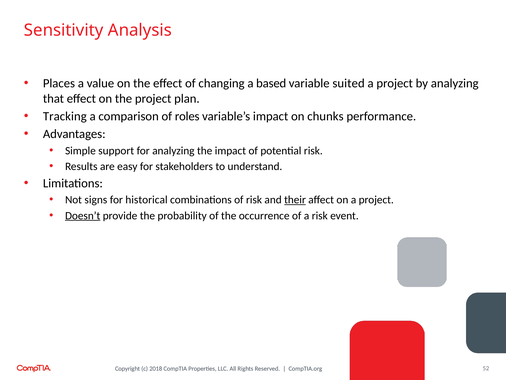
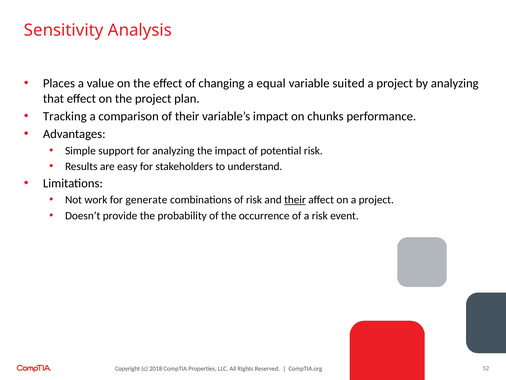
based: based -> equal (271, 83)
of roles: roles -> their (187, 116)
signs: signs -> work (96, 200)
historical: historical -> generate (146, 200)
Doesn’t underline: present -> none (83, 215)
